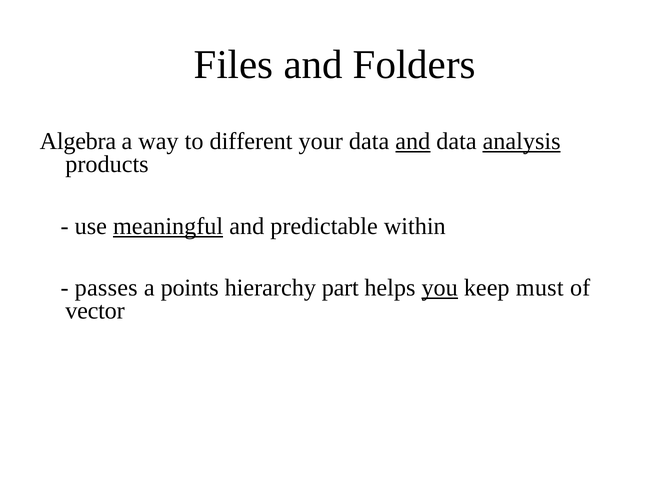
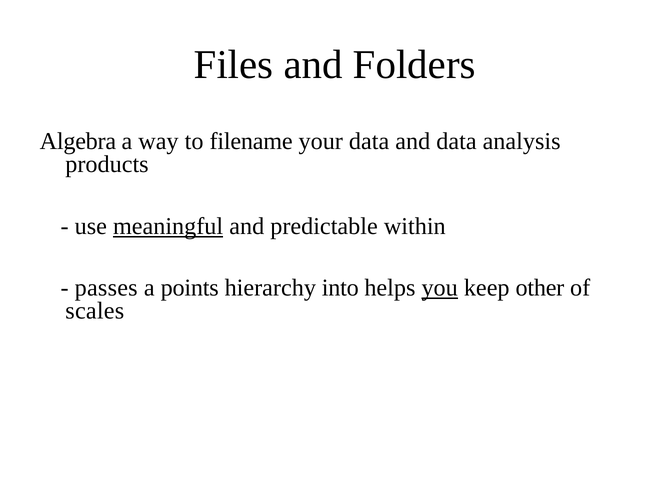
different: different -> filename (251, 141)
and underline: present -> none (413, 141)
analysis underline: present -> none (522, 141)
part: part -> into (340, 288)
must: must -> other (540, 288)
vector: vector -> scales (95, 311)
